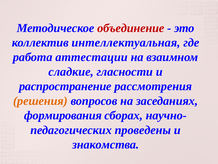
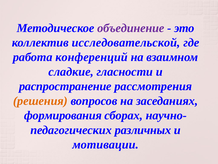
объединение colour: red -> purple (131, 28)
интеллектуальная: интеллектуальная -> исследовательской (126, 42)
аттестации: аттестации -> конференций (92, 57)
проведены: проведены -> различных (143, 130)
знакомства: знакомства -> мотивации (106, 144)
